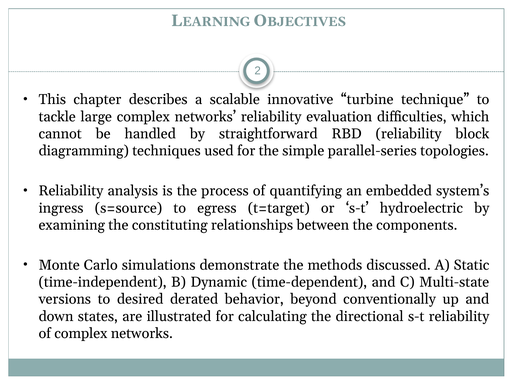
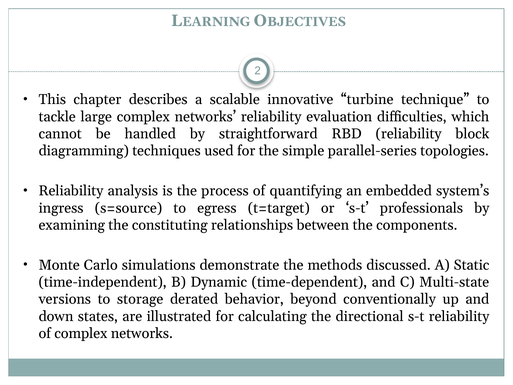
hydroelectric: hydroelectric -> professionals (421, 208)
desired: desired -> storage (140, 299)
